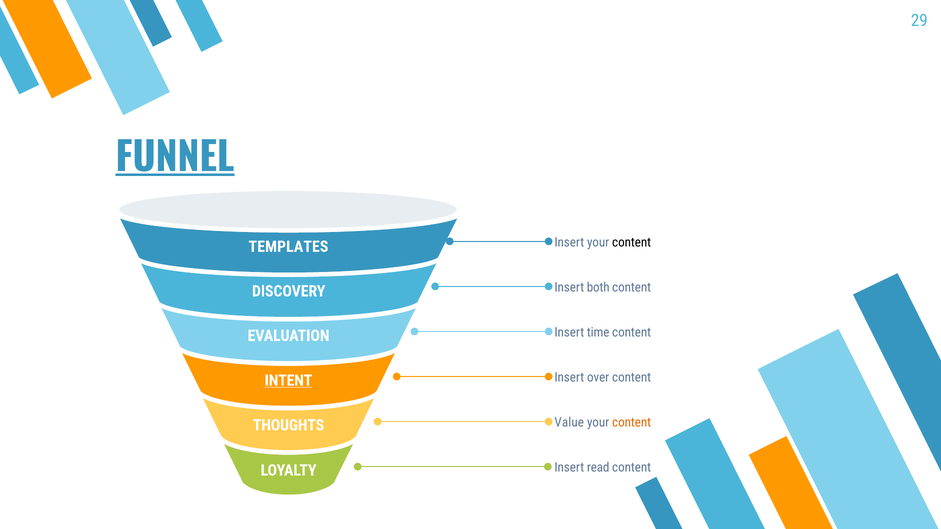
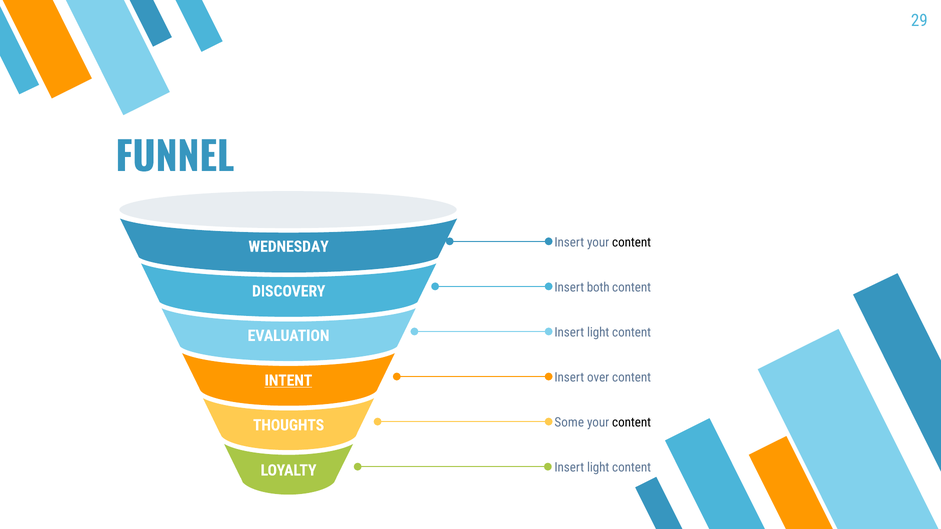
FUNNEL underline: present -> none (175, 158)
TEMPLATES: TEMPLATES -> WEDNESDAY (289, 247)
time: time -> light (598, 333)
Value: Value -> Some (569, 423)
content colour: orange -> black (632, 423)
read: read -> light (598, 468)
